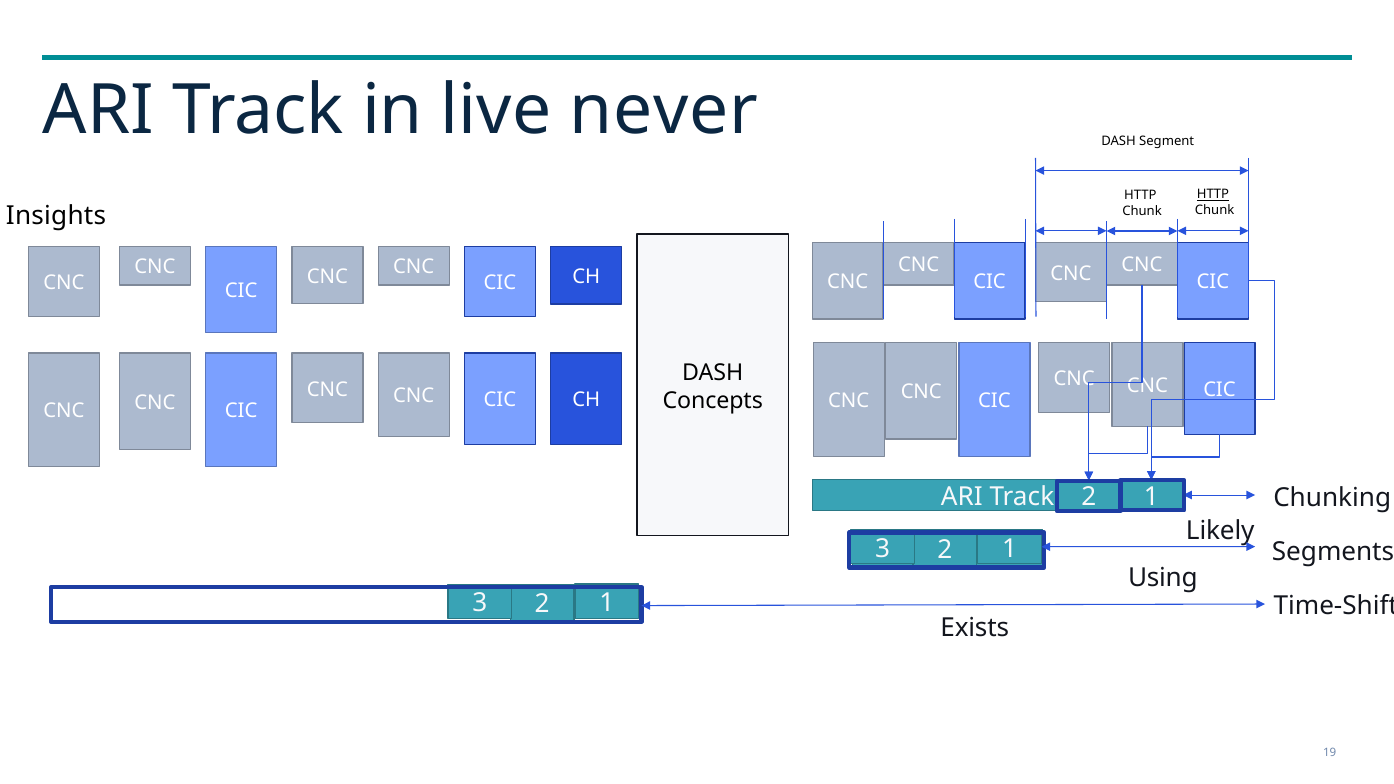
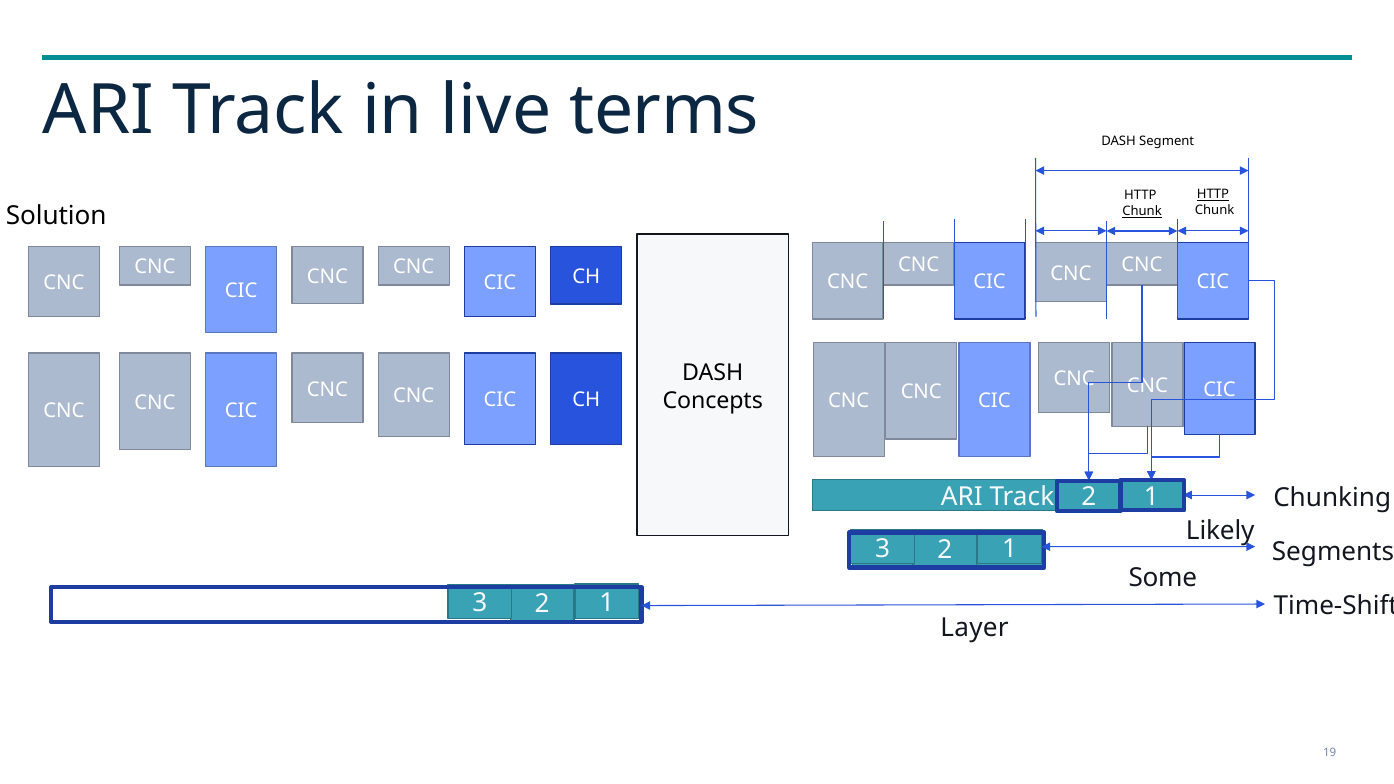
never: never -> terms (664, 110)
Chunk underline: none -> present (1142, 211)
Insights: Insights -> Solution (56, 215)
Using: Using -> Some (1163, 578)
Exists: Exists -> Layer (975, 628)
